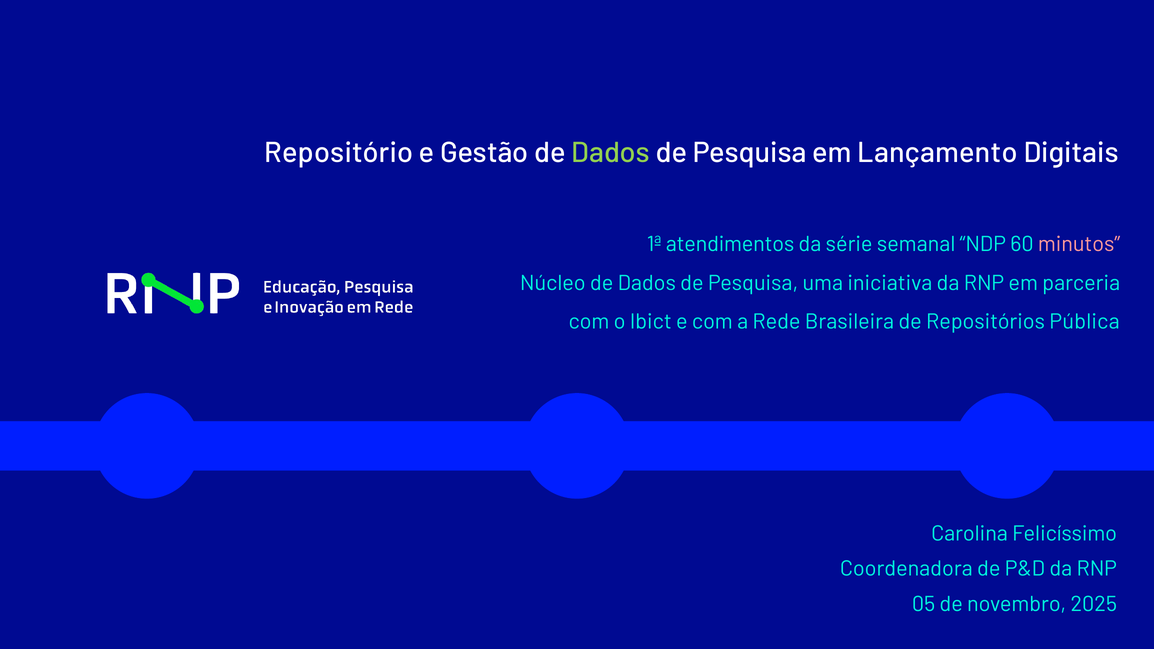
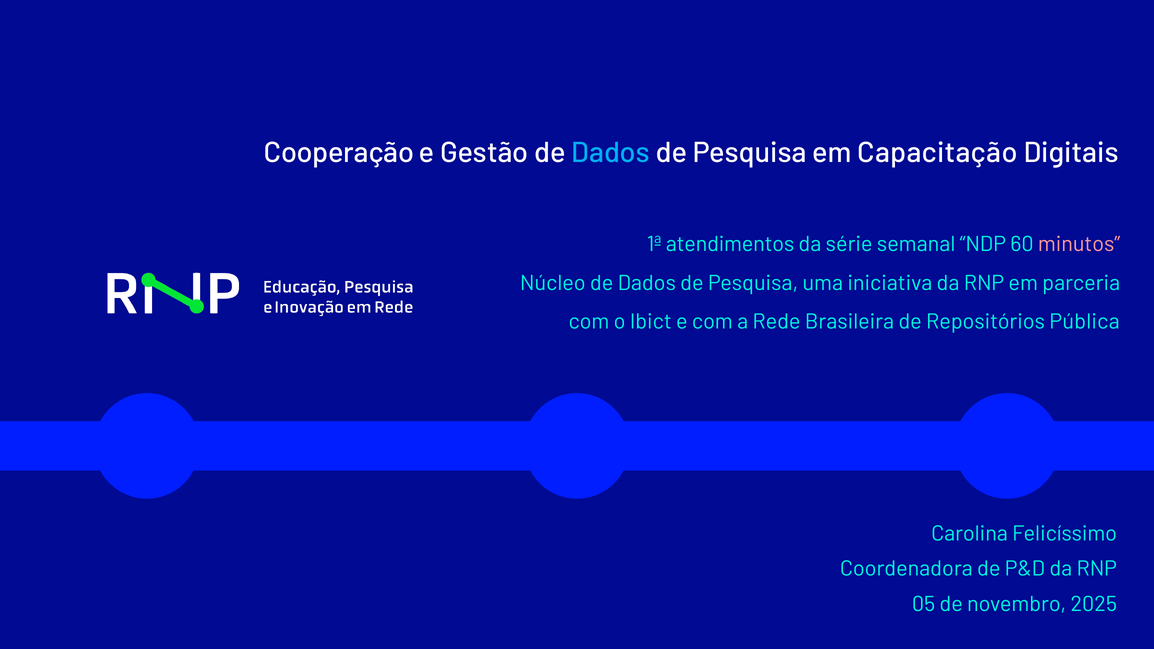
Repositório: Repositório -> Cooperação (339, 153)
Dados colour: light green -> light blue (611, 153)
Lançamento: Lançamento -> Capacitação (937, 153)
